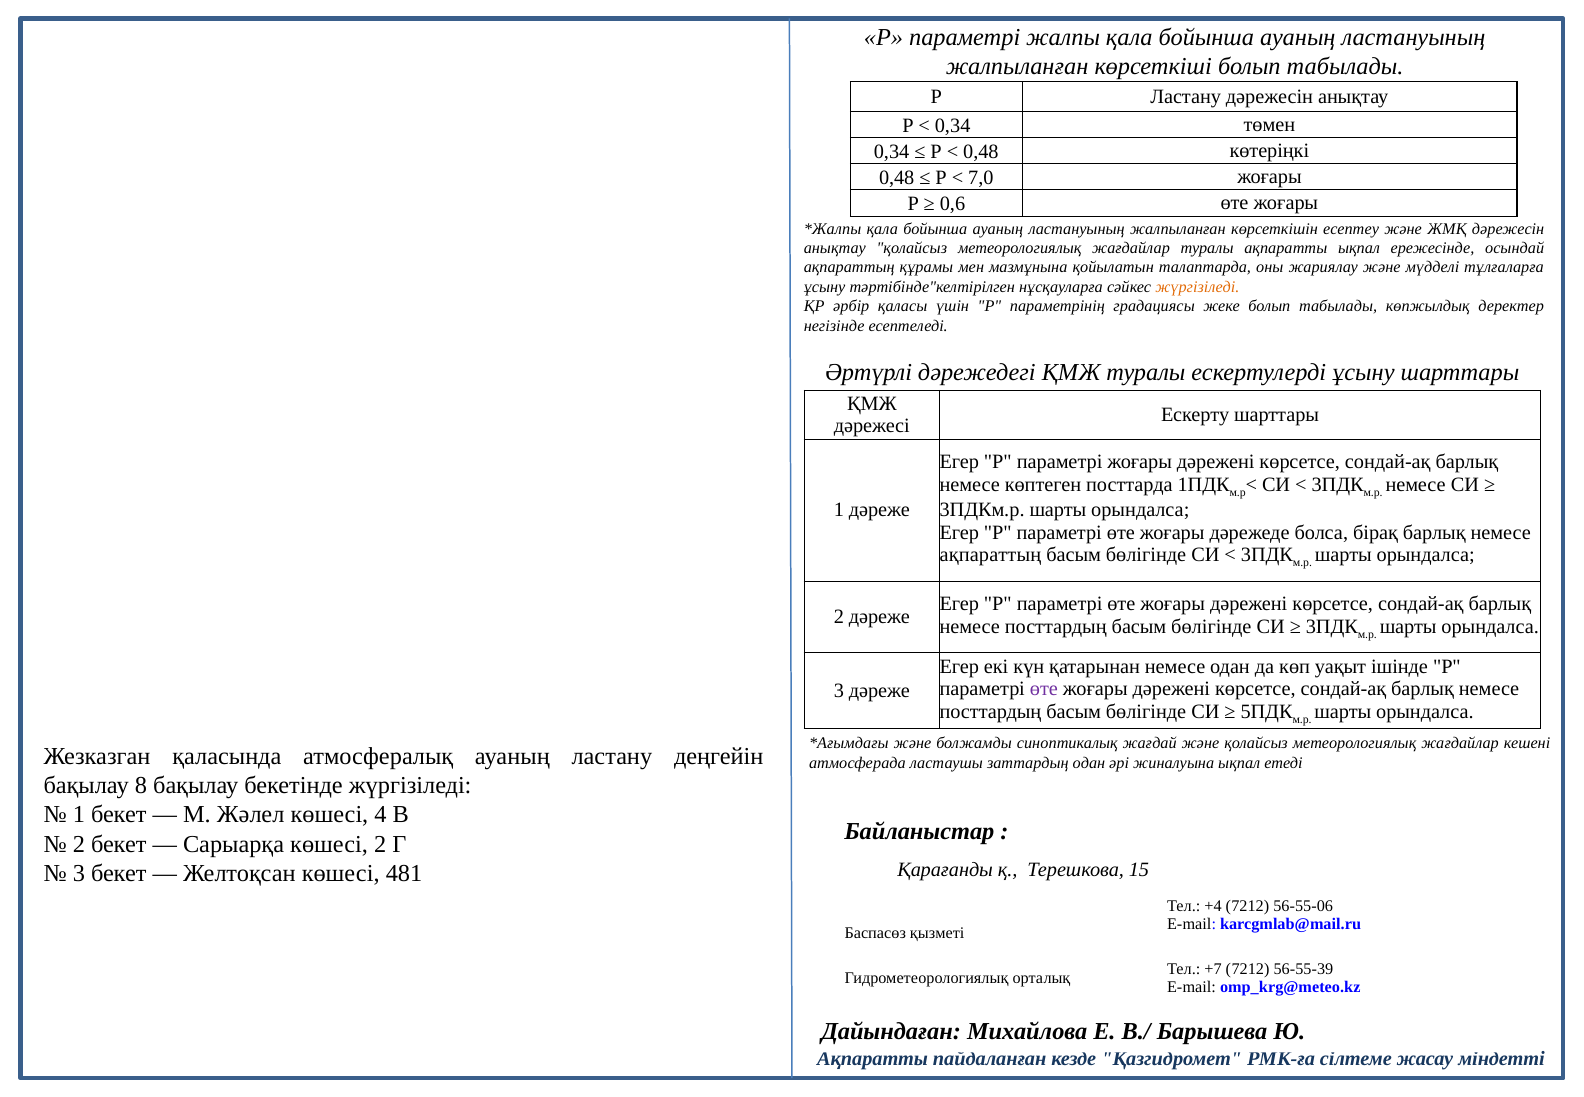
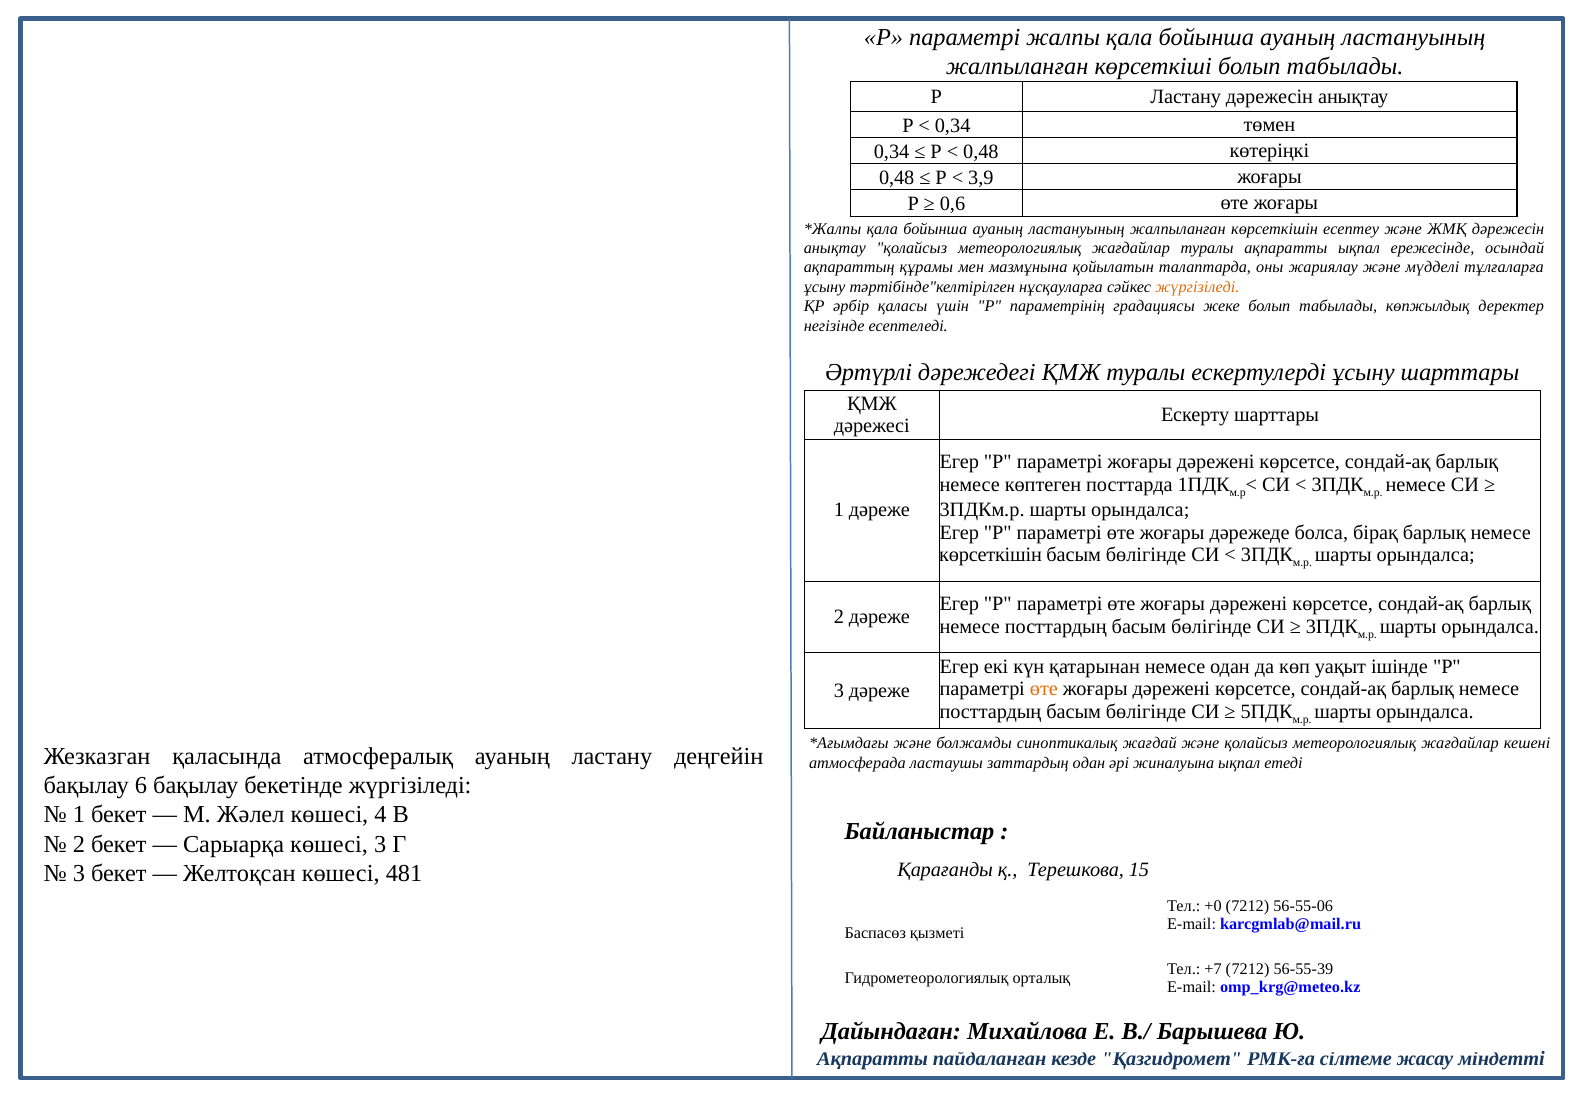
7,0: 7,0 -> 3,9 (981, 178)
ақпараттың: ақпараттың -> көрсеткішін (991, 555)
өте colour: purple -> orange (1044, 689)
8: 8 -> 6 (141, 785)
көшесі 2: 2 -> 3 (380, 844)
+4: +4 -> +0 (1213, 905)
